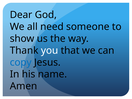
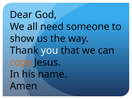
copy colour: blue -> orange (21, 62)
